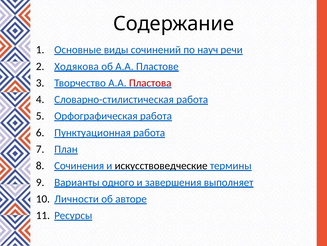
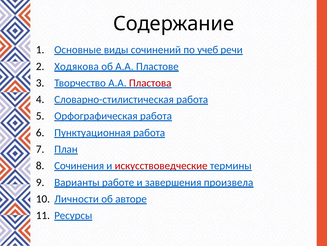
науч: науч -> учеб (208, 50)
искусствоведческие colour: black -> red (161, 165)
одного: одного -> работе (118, 182)
выполняет: выполняет -> произвела (229, 182)
